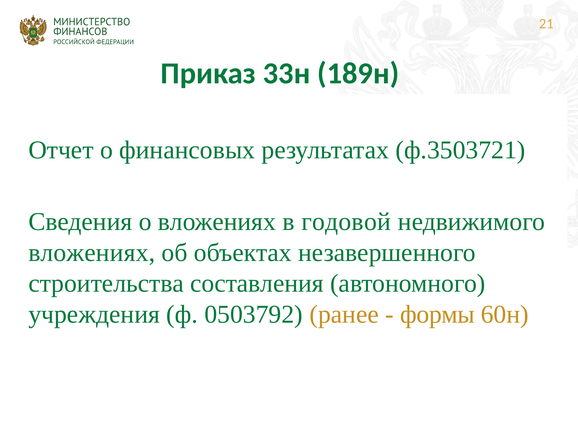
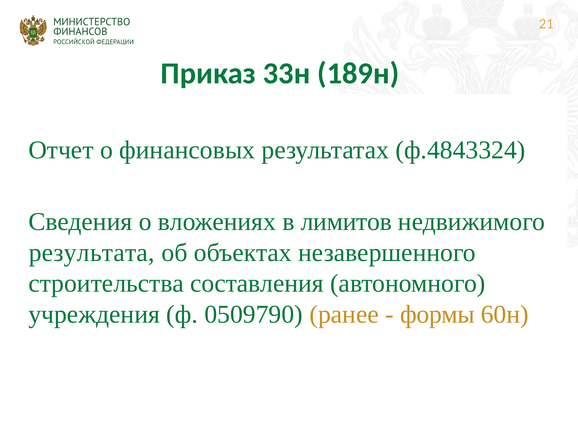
ф.3503721: ф.3503721 -> ф.4843324 (461, 150)
годовой: годовой -> лимитов (346, 222)
вложениях: вложениях -> результата (92, 253)
0503792: 0503792 -> 0509790 (254, 315)
